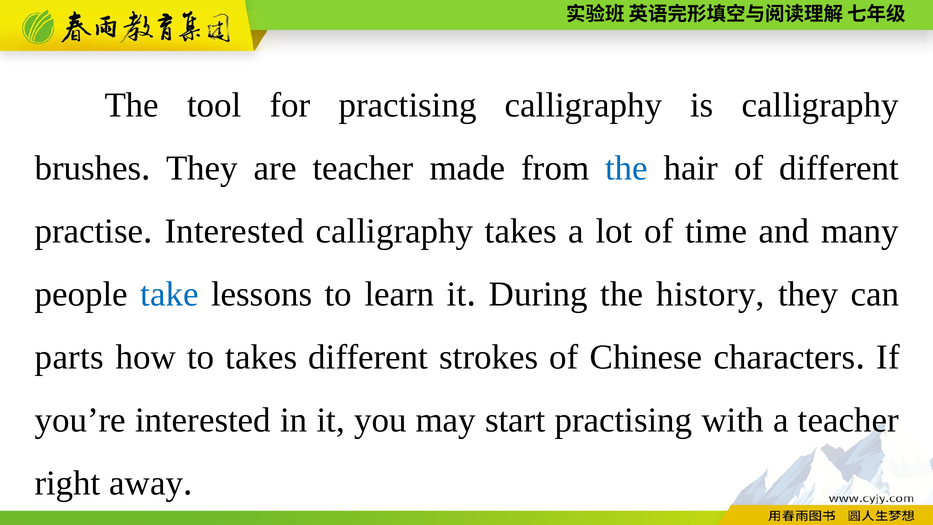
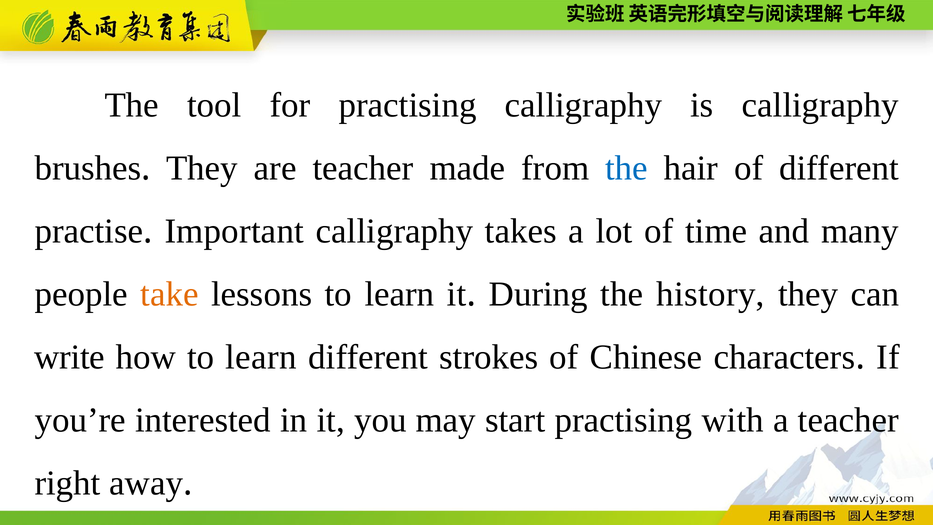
Interested: Interested -> Important (234, 231)
take colour: blue -> orange (169, 294)
parts: parts -> write (70, 357)
how to takes: takes -> learn (261, 357)
